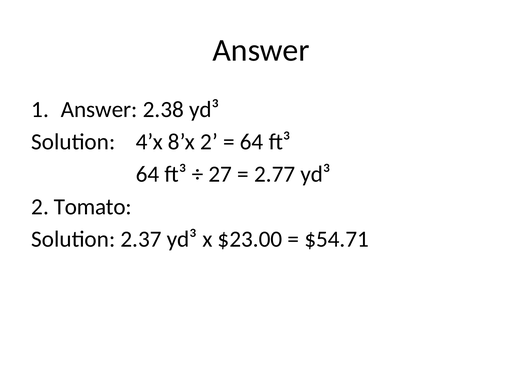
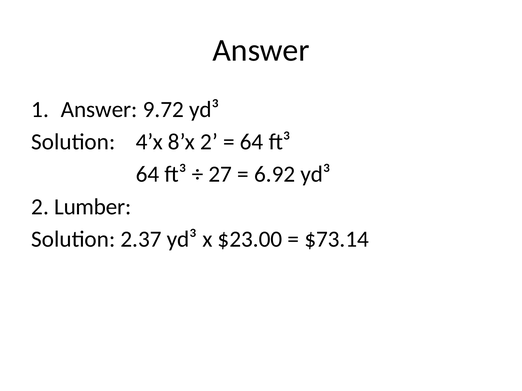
2.38: 2.38 -> 9.72 (163, 110)
2.77: 2.77 -> 6.92 (275, 175)
Tomato: Tomato -> Lumber (93, 207)
$54.71: $54.71 -> $73.14 (337, 240)
